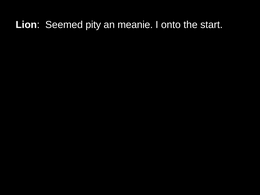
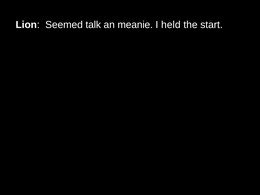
pity: pity -> talk (93, 25)
onto: onto -> held (171, 25)
